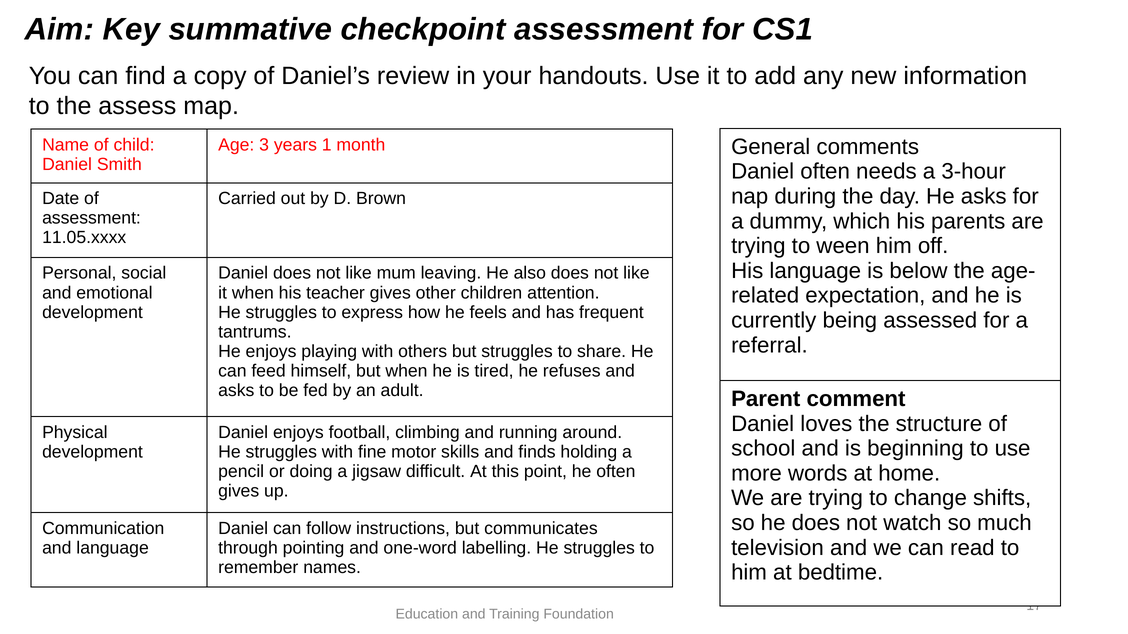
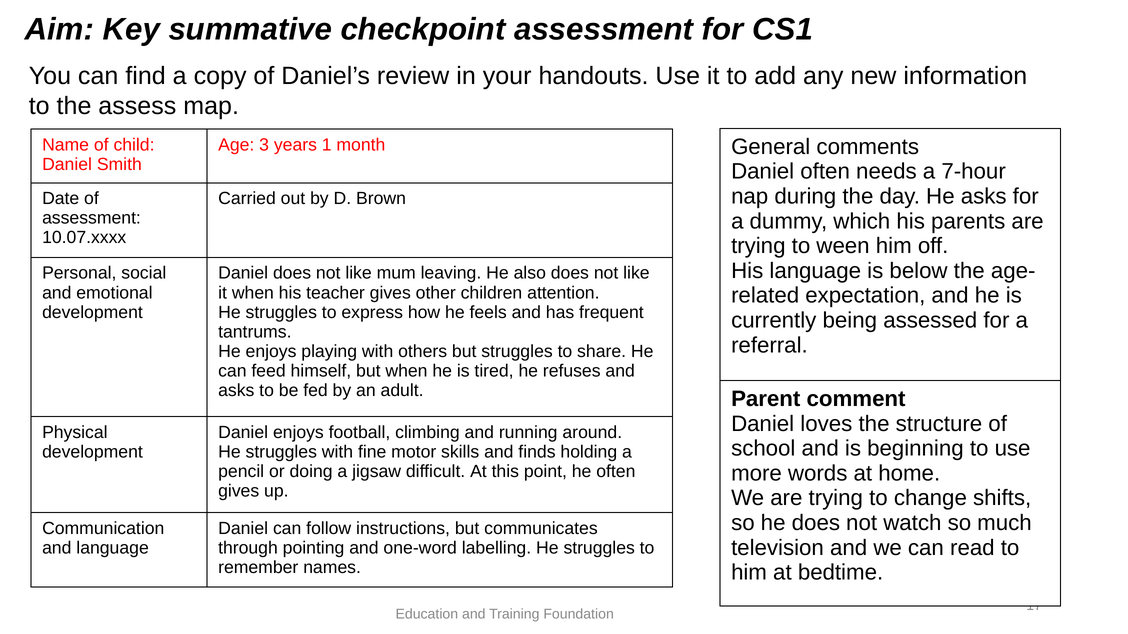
3-hour: 3-hour -> 7-hour (974, 172)
11.05.xxxx: 11.05.xxxx -> 10.07.xxxx (84, 238)
